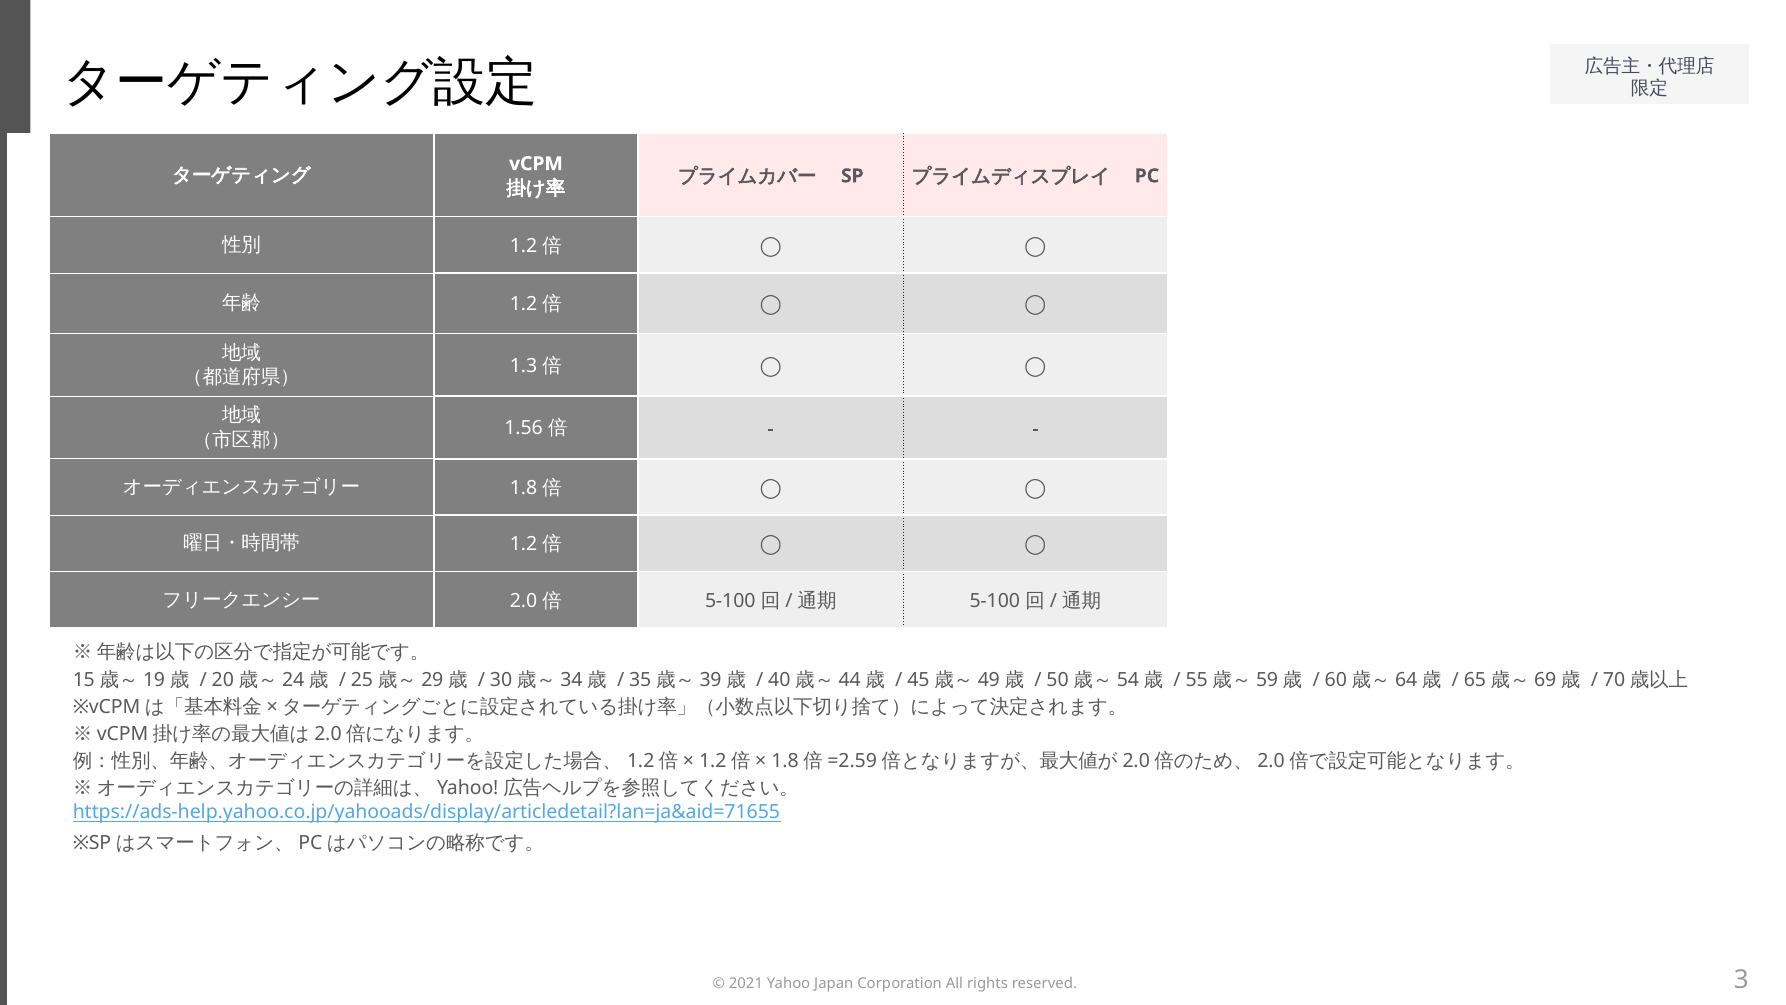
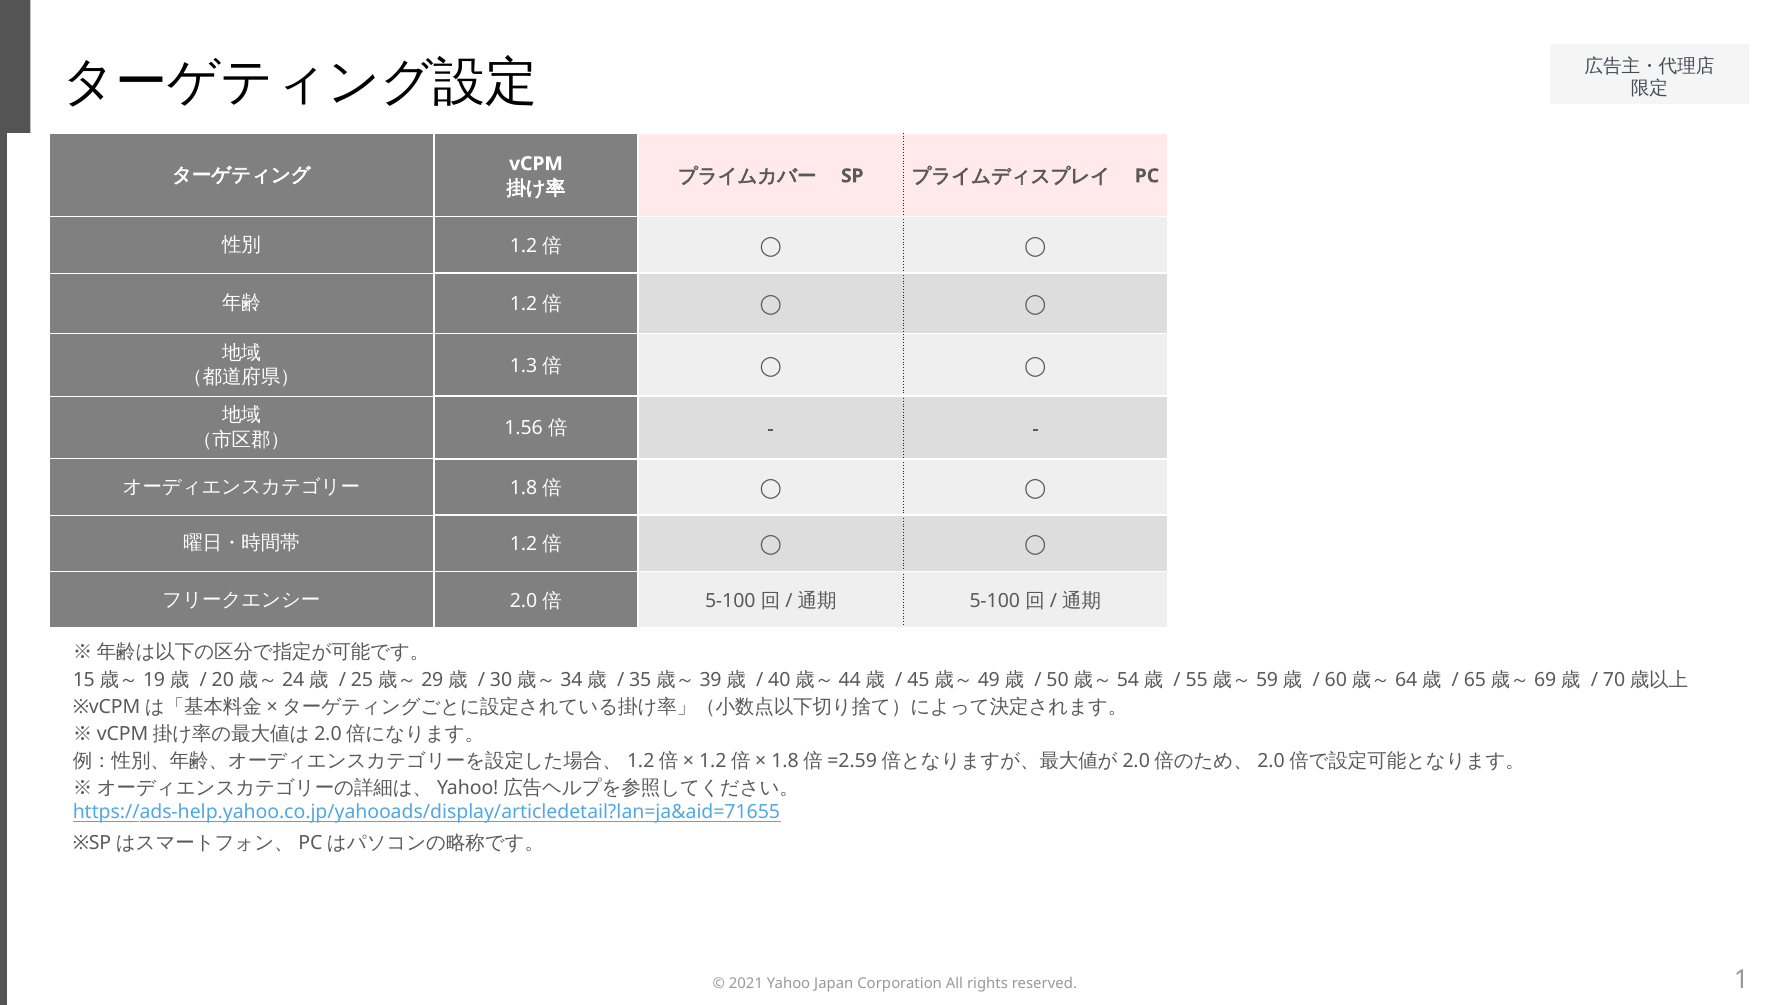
3: 3 -> 1 (1741, 980)
